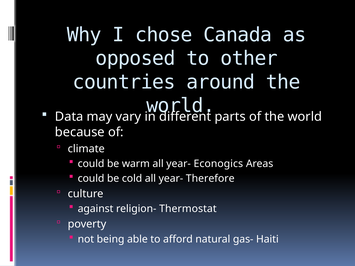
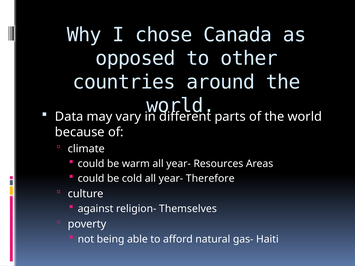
Econogics: Econogics -> Resources (218, 164)
Thermostat: Thermostat -> Themselves (188, 209)
